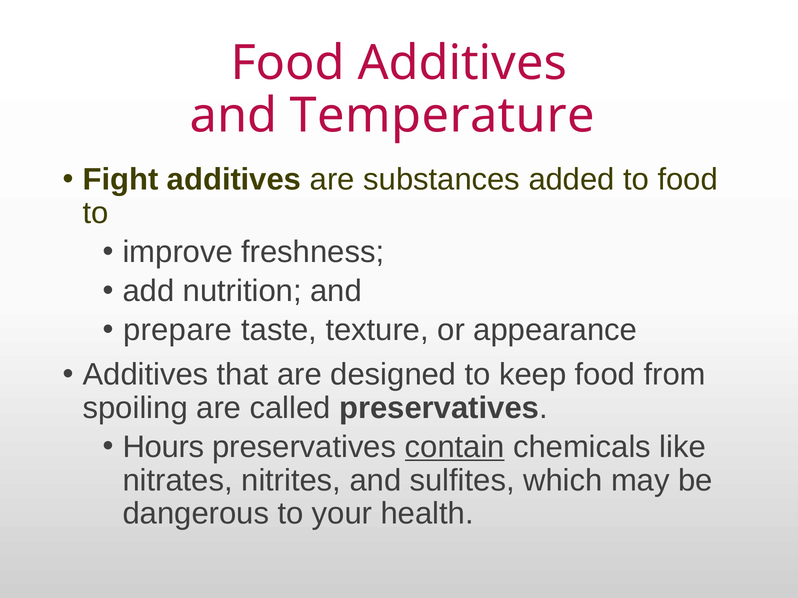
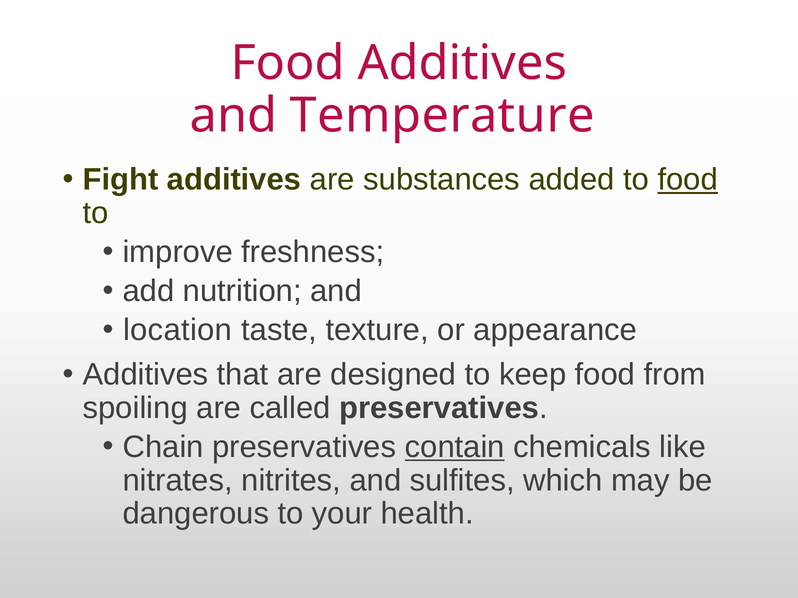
food underline: none -> present (688, 180)
prepare: prepare -> location (178, 330)
Hours: Hours -> Chain (163, 447)
